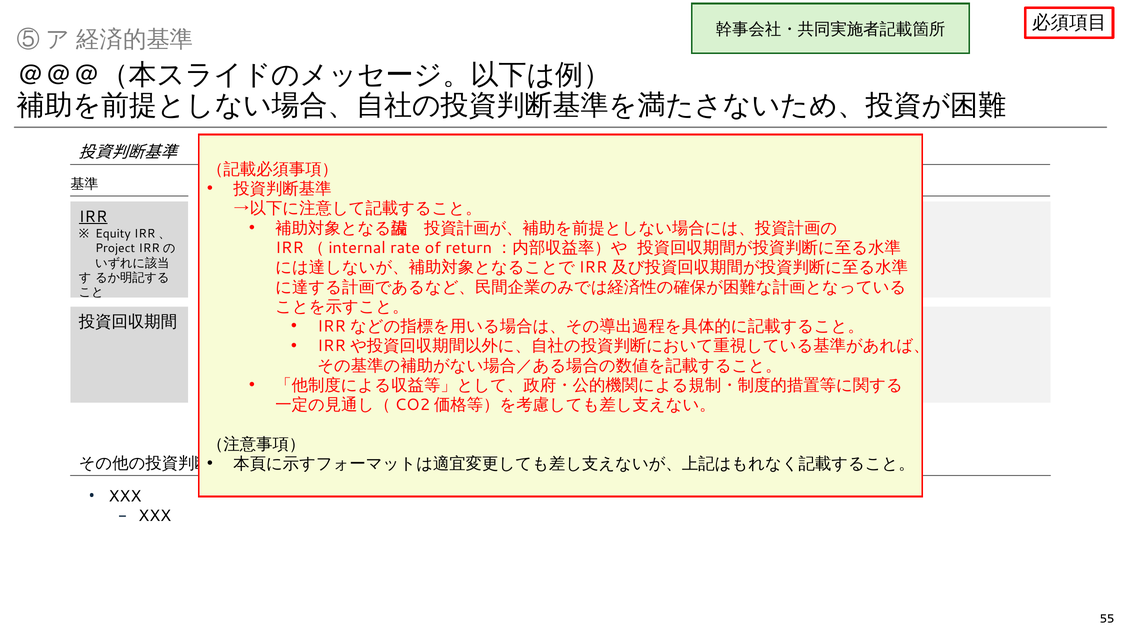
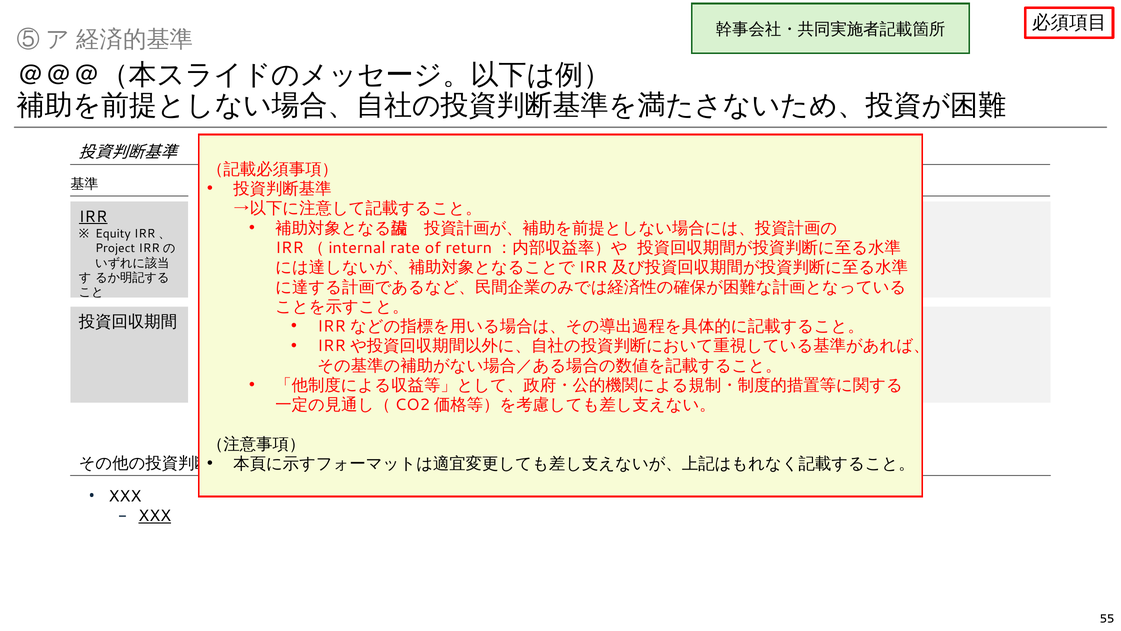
XXX underline: none -> present (155, 515)
